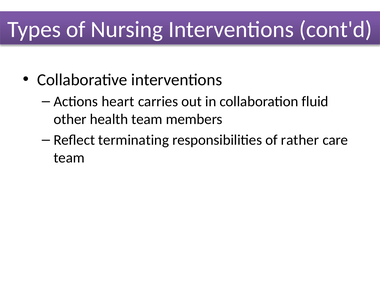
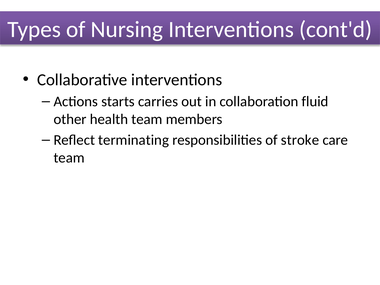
heart: heart -> starts (118, 102)
rather: rather -> stroke (300, 140)
